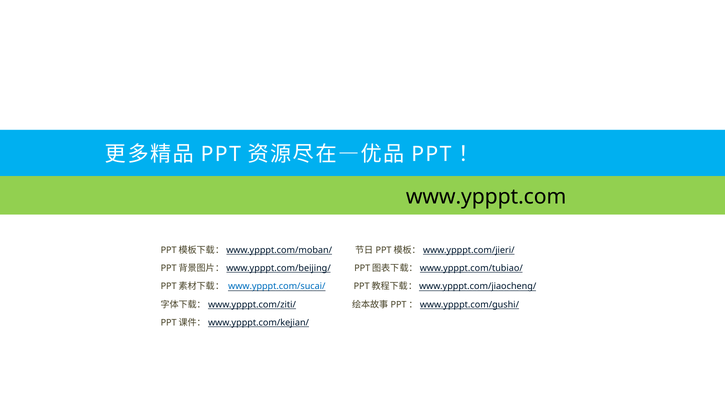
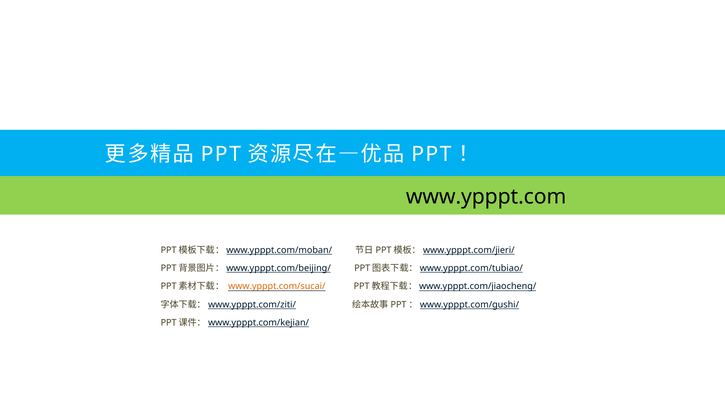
www.ypppt.com/sucai/ colour: blue -> orange (277, 286)
